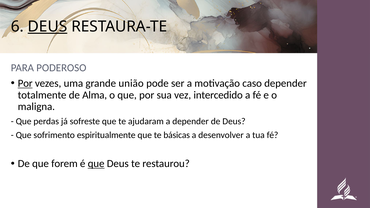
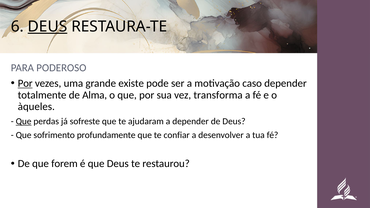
união: união -> existe (131, 83)
intercedido: intercedido -> transforma (218, 95)
maligna: maligna -> àqueles (36, 107)
Que underline: none -> present (24, 121)
espiritualmente: espiritualmente -> profundamente (106, 135)
básicas: básicas -> confiar (177, 135)
que underline: present -> none (96, 164)
